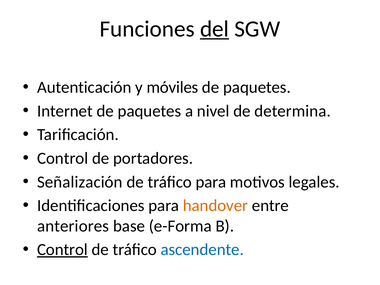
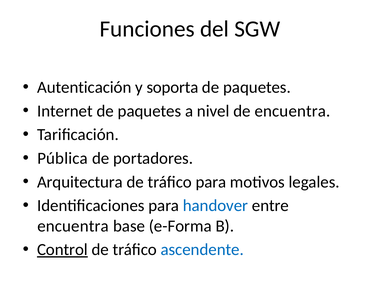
del underline: present -> none (215, 29)
móviles: móviles -> soporta (172, 87)
de determina: determina -> encuentra (293, 111)
Control: Control -> Pública (63, 158)
Señalización: Señalización -> Arquitectura (80, 182)
handover colour: orange -> blue (215, 206)
anteriores: anteriores -> encuentra (73, 226)
